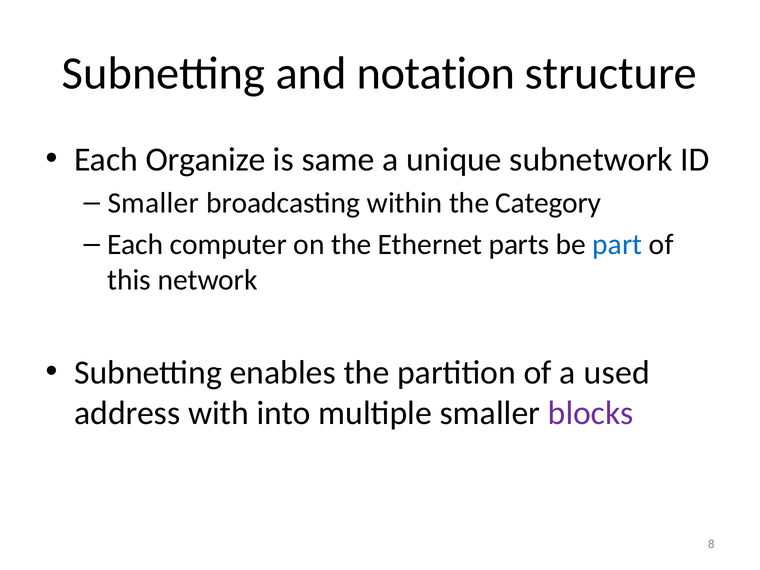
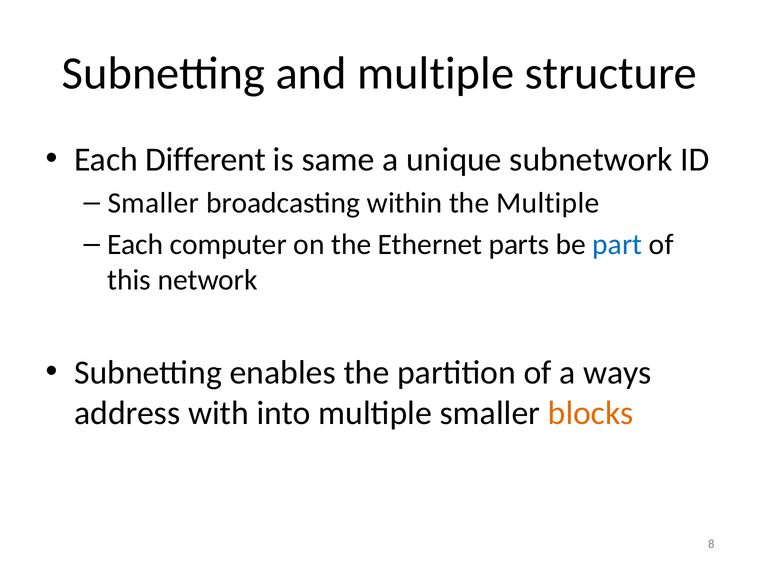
and notation: notation -> multiple (436, 74)
Organize: Organize -> Different (206, 159)
the Category: Category -> Multiple (548, 203)
used: used -> ways (617, 372)
blocks colour: purple -> orange (591, 413)
